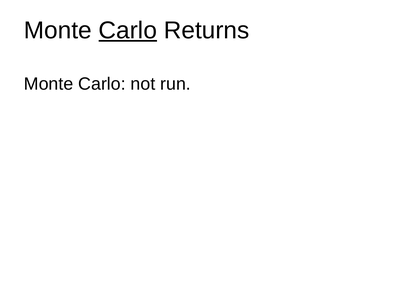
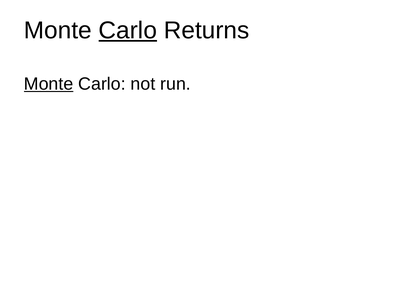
Monte underline: none -> present (49, 84)
